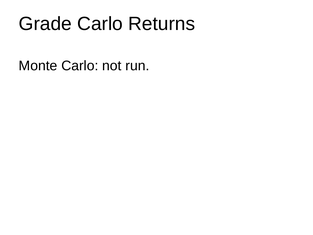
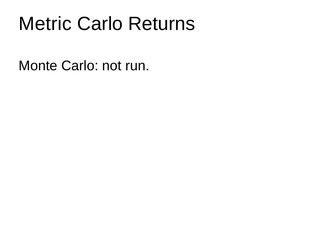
Grade: Grade -> Metric (45, 24)
